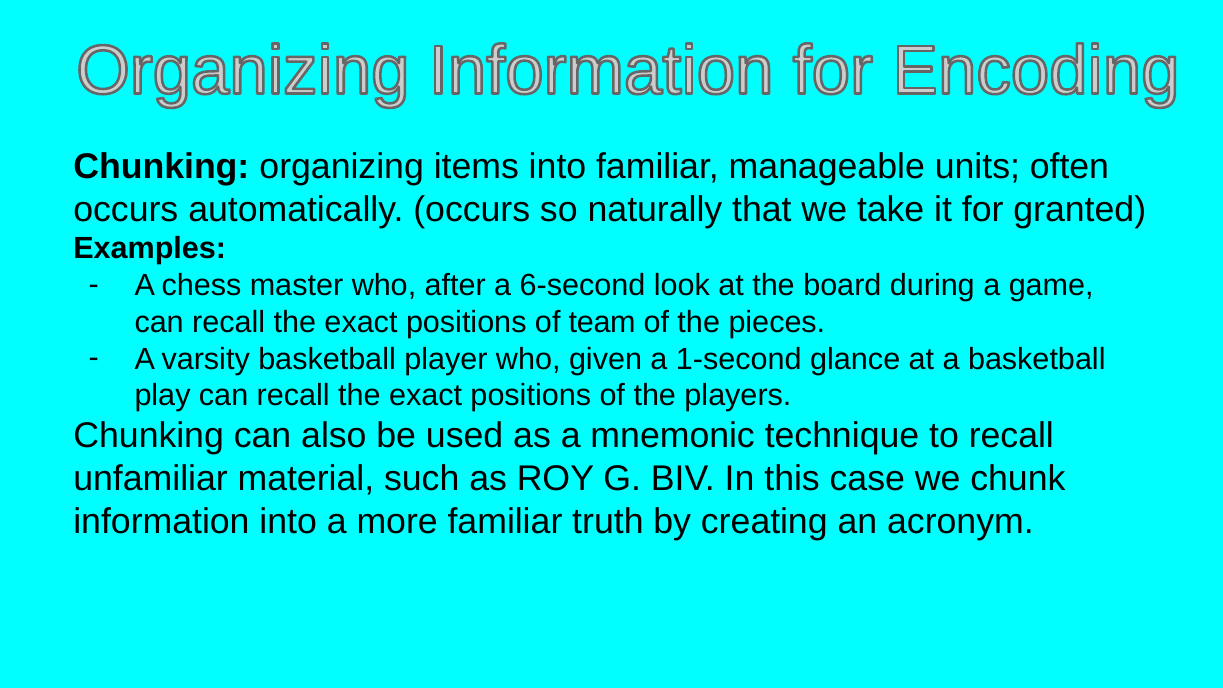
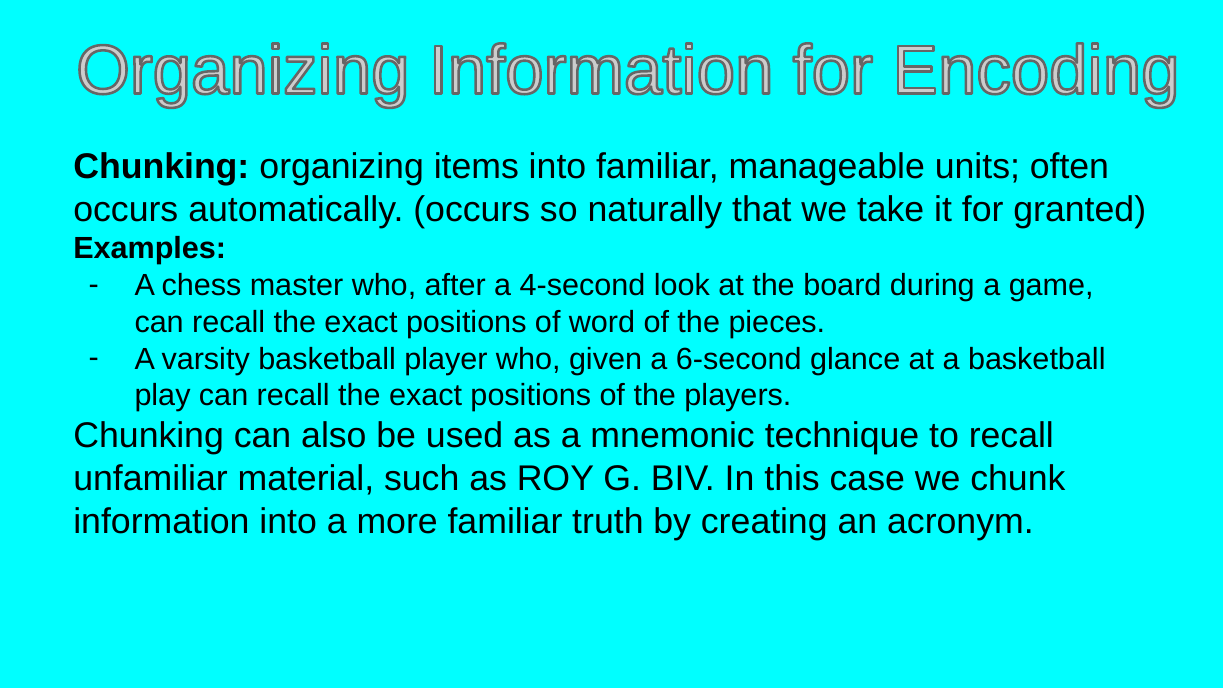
6-second: 6-second -> 4-second (583, 286)
team: team -> word (602, 322)
1-second: 1-second -> 6-second (739, 359)
